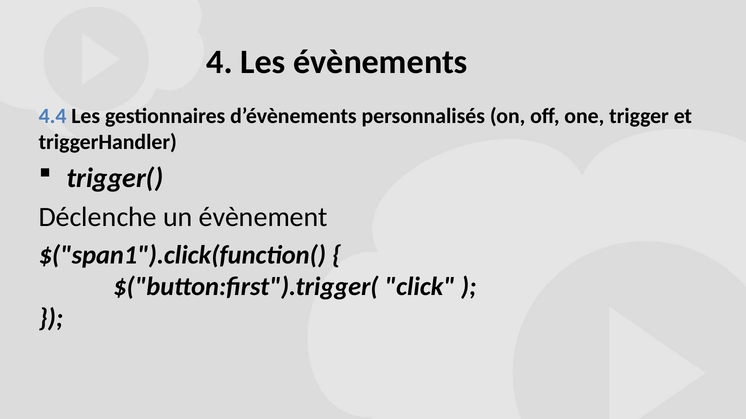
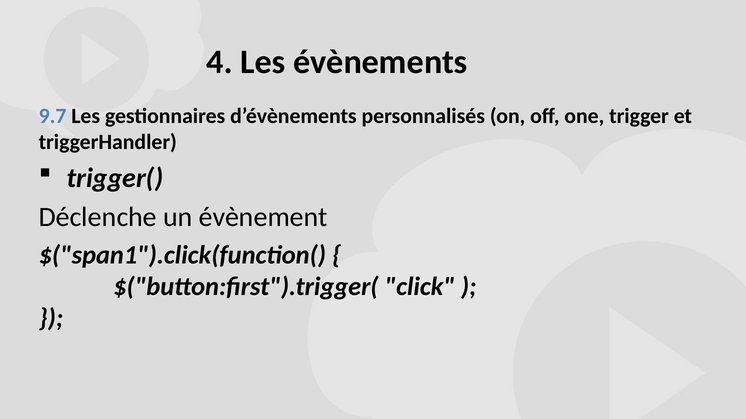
4.4: 4.4 -> 9.7 (53, 116)
